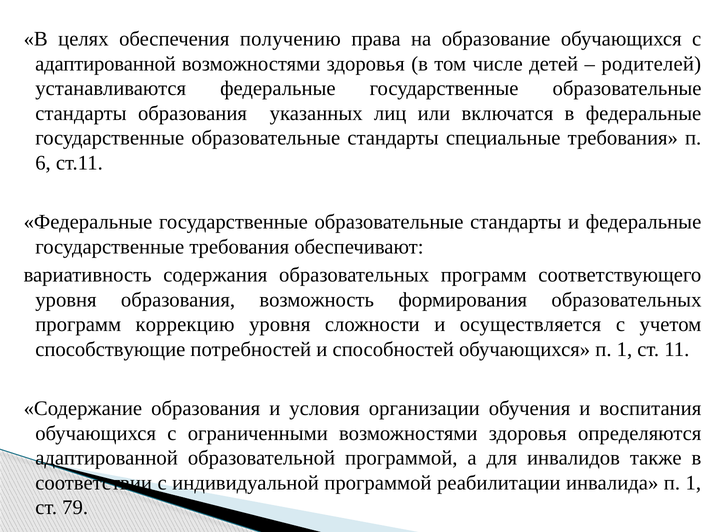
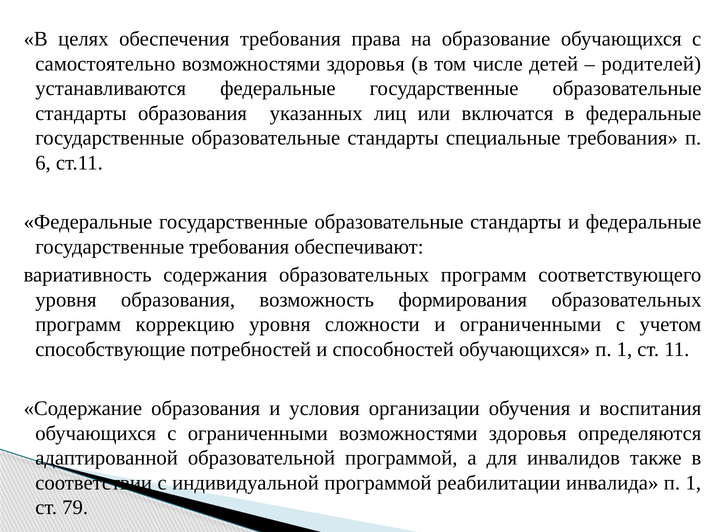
обеспечения получению: получению -> требования (290, 39)
адаптированной: адаптированной -> самостоятельно (105, 64)
и осуществляется: осуществляется -> ограниченными (531, 324)
